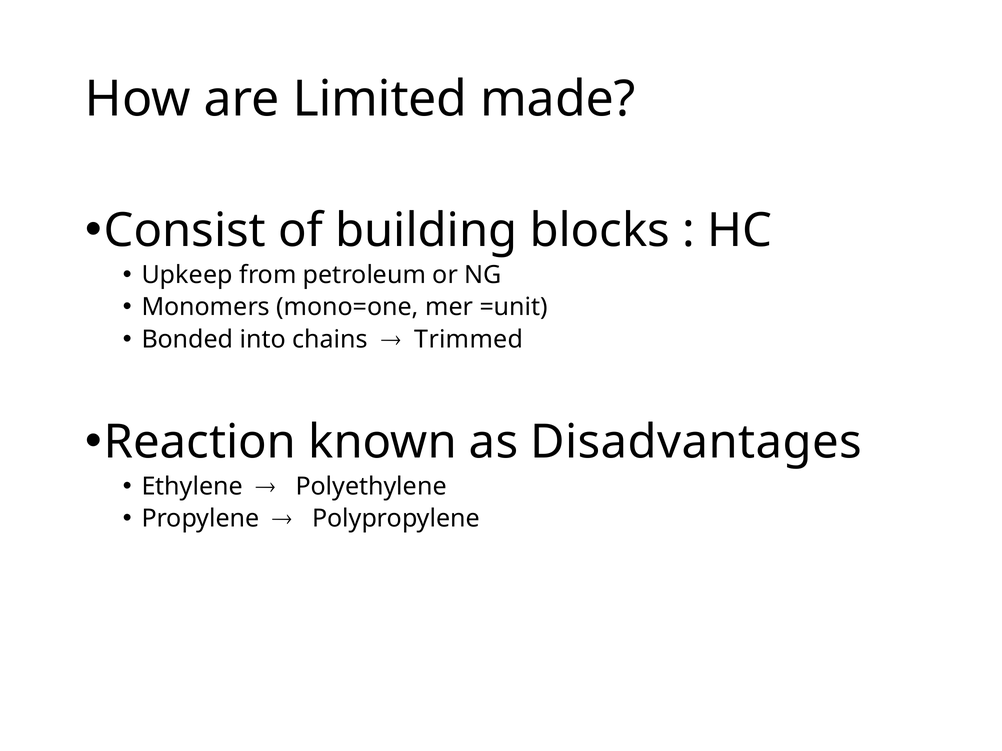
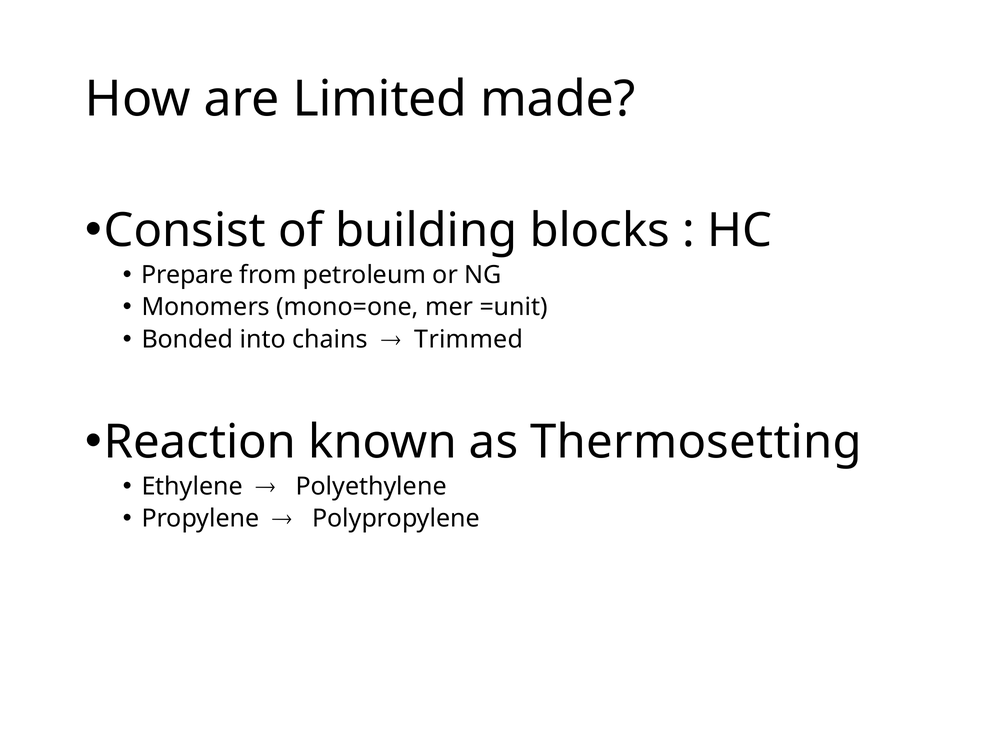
Upkeep: Upkeep -> Prepare (187, 275)
Disadvantages: Disadvantages -> Thermosetting (696, 442)
